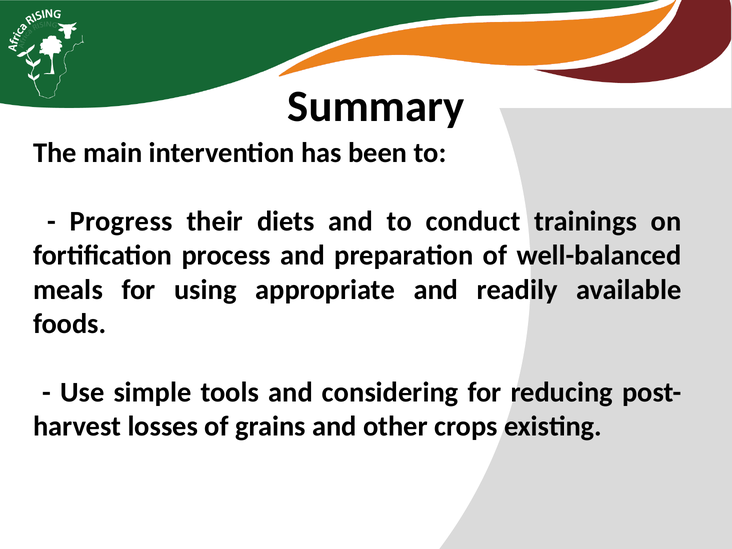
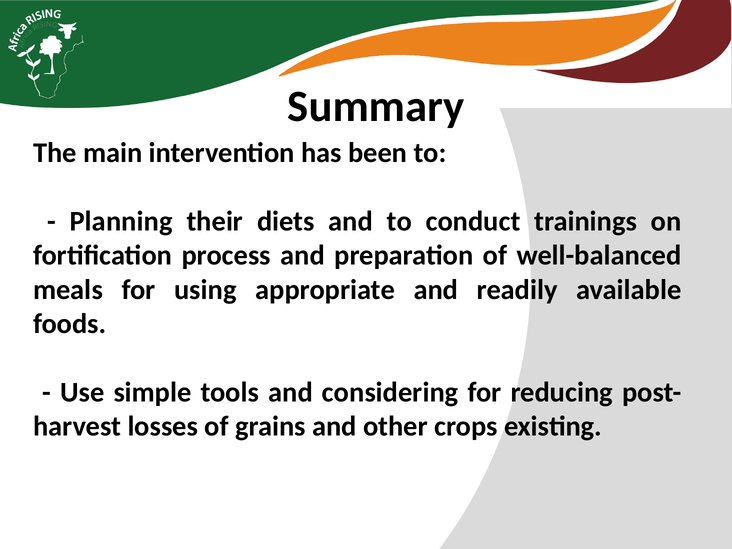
Progress: Progress -> Planning (121, 221)
